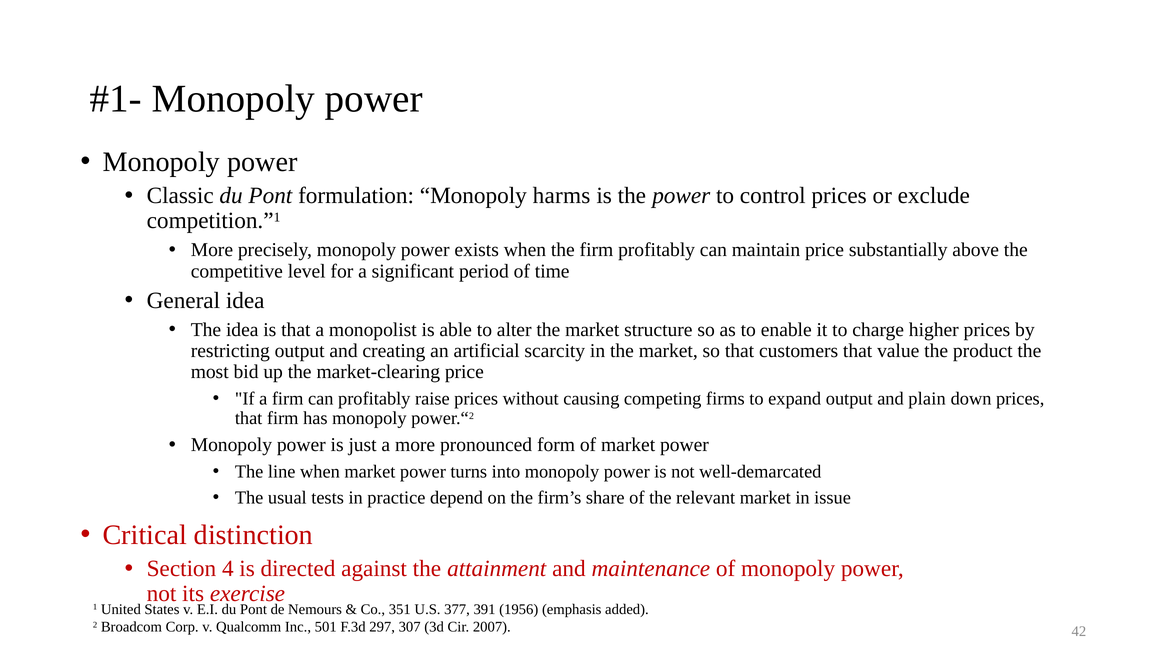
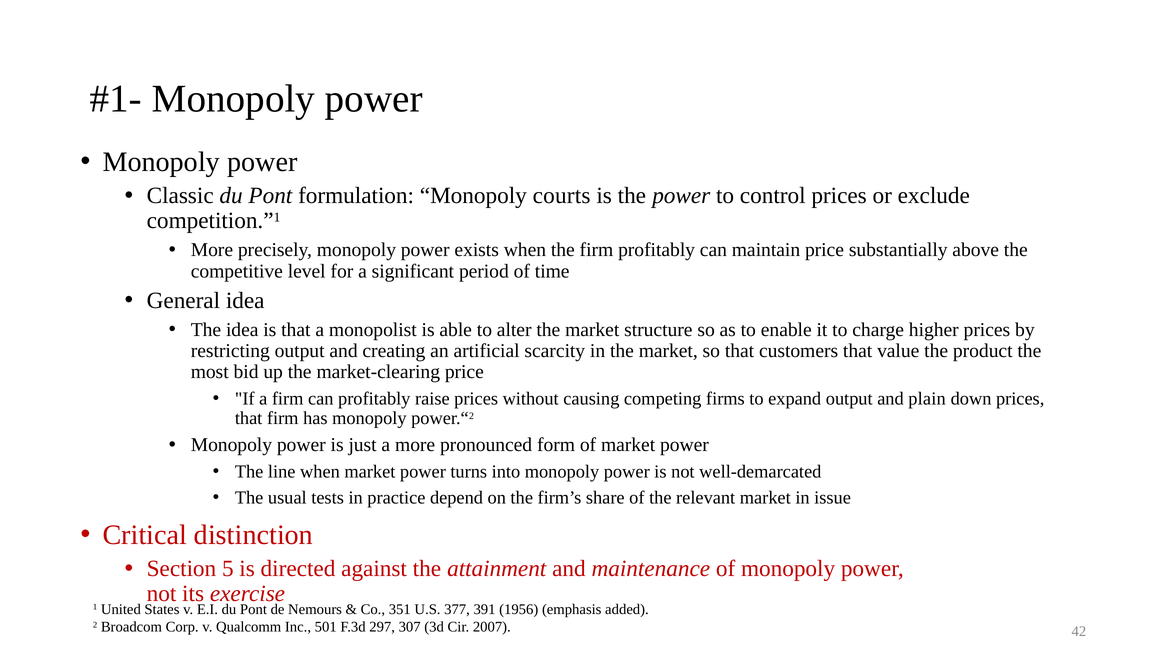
harms: harms -> courts (562, 196)
4: 4 -> 5 (228, 569)
